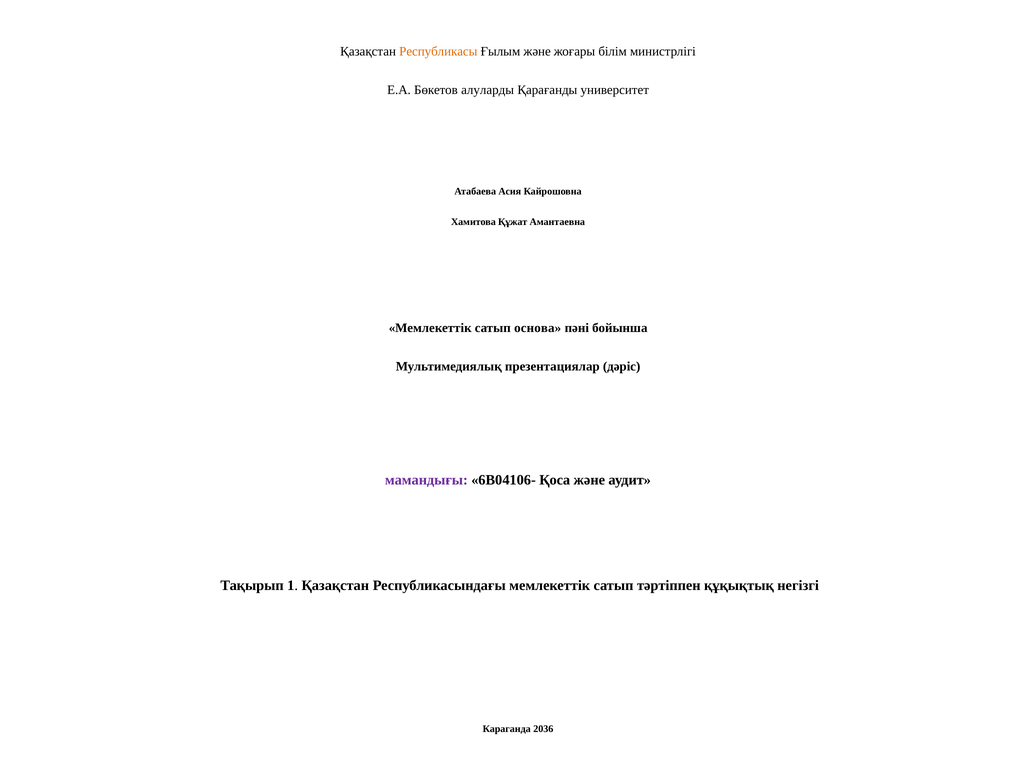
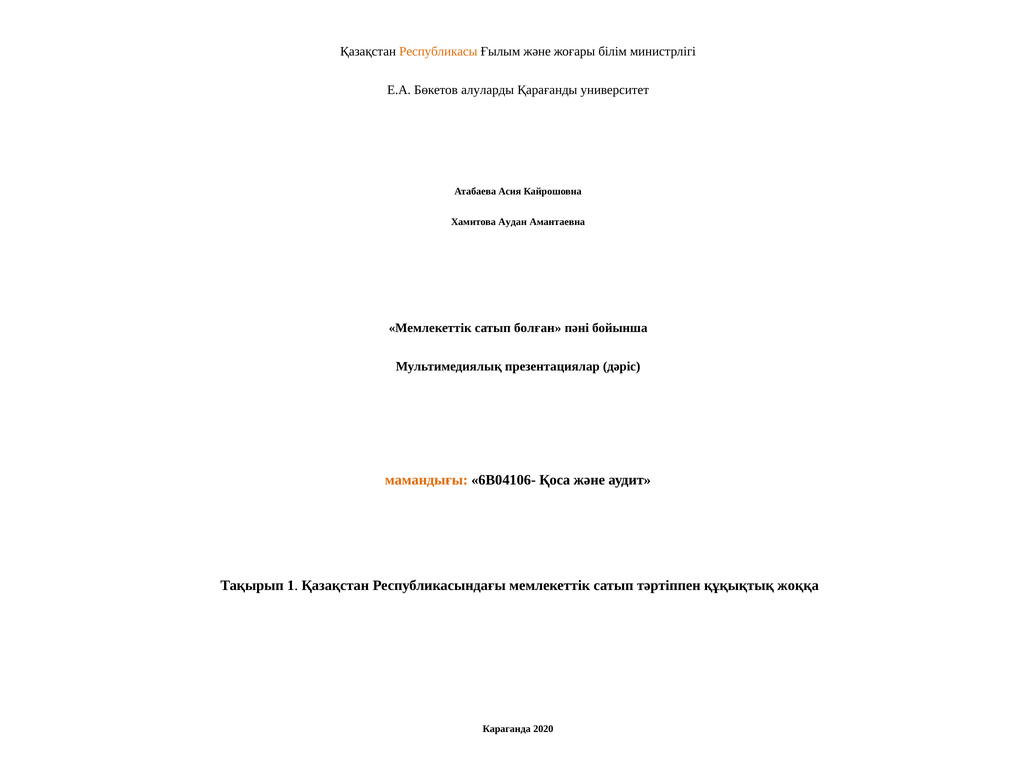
Құжат: Құжат -> Аудан (513, 222)
основа: основа -> болған (538, 328)
мамандығы colour: purple -> orange (426, 480)
негізгі: негізгі -> жоққа (798, 586)
2036: 2036 -> 2020 (543, 729)
